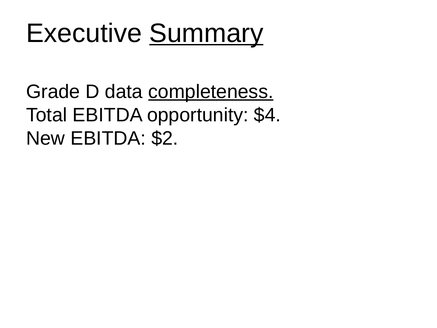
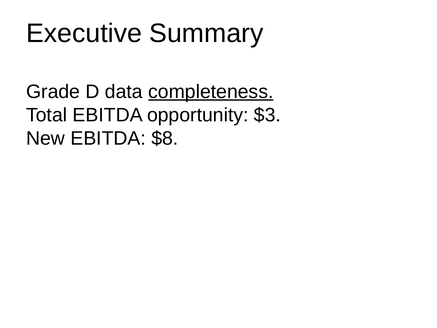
Summary underline: present -> none (206, 33)
$4: $4 -> $3 (267, 115)
$2: $2 -> $8 (165, 138)
